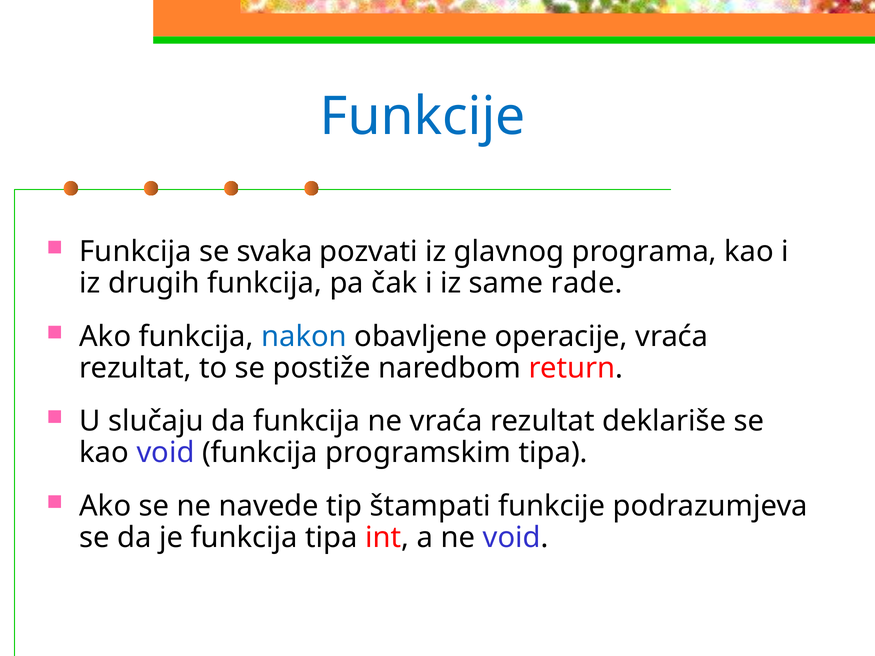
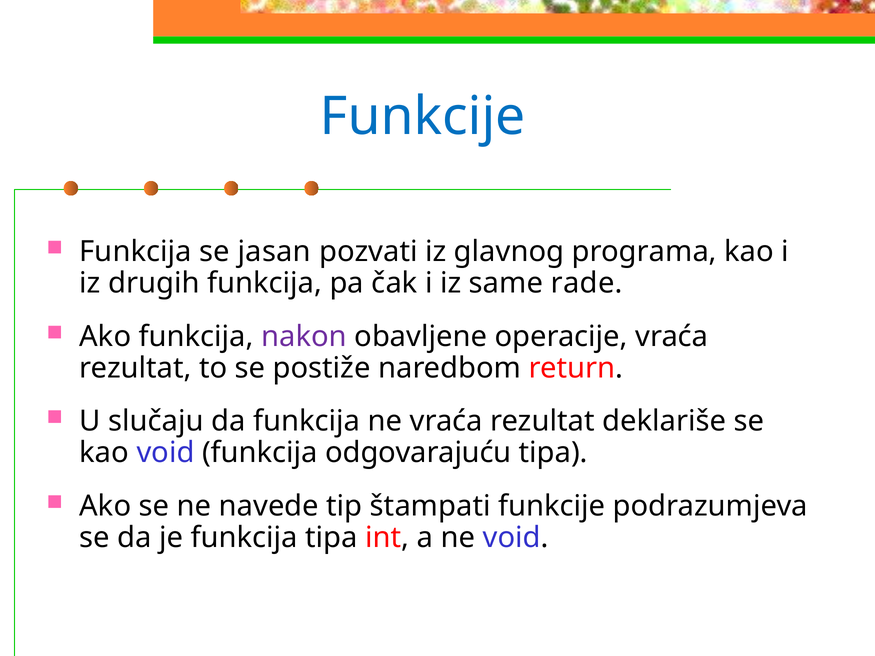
svaka: svaka -> jasan (274, 252)
nakon colour: blue -> purple (304, 337)
programskim: programskim -> odgovarajuću (418, 453)
